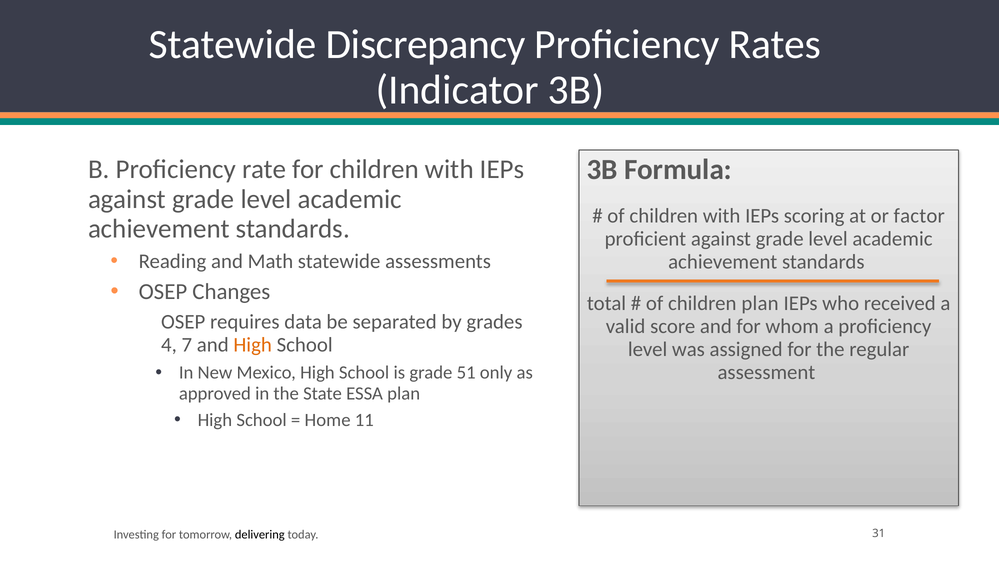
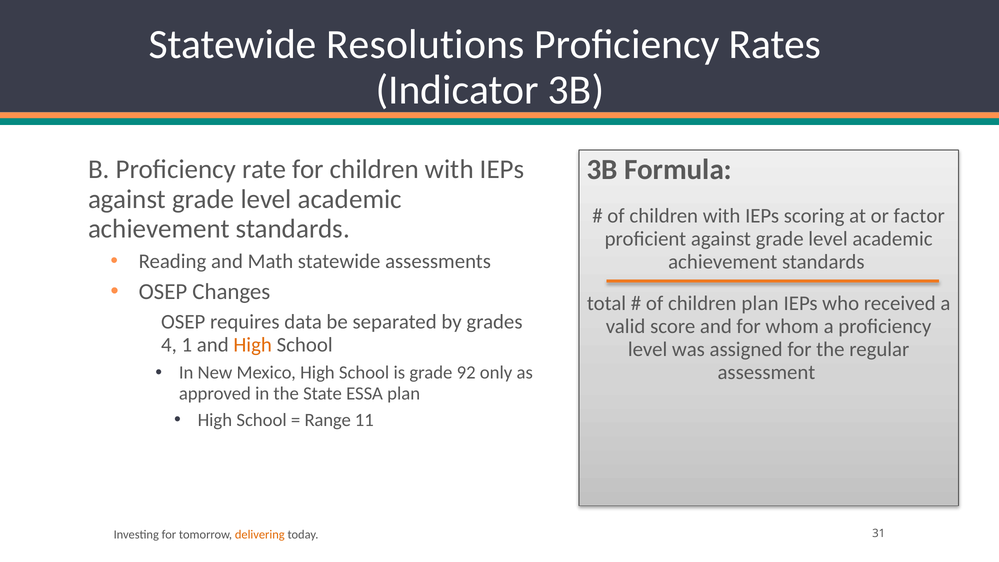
Discrepancy: Discrepancy -> Resolutions (425, 45)
7: 7 -> 1 (187, 345)
51: 51 -> 92 (466, 373)
Home: Home -> Range (328, 420)
delivering colour: black -> orange (260, 534)
